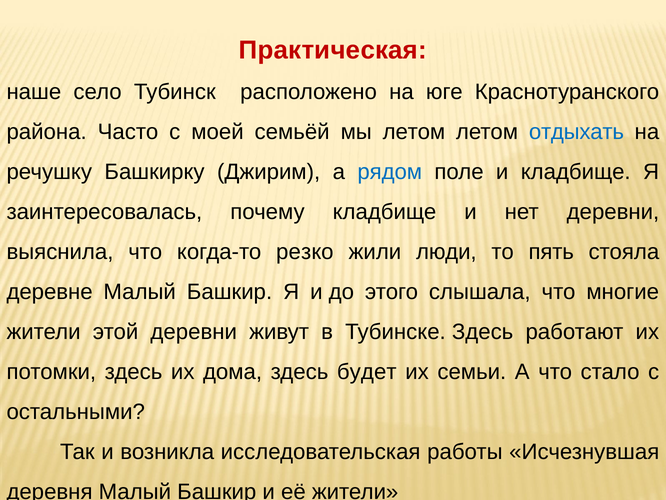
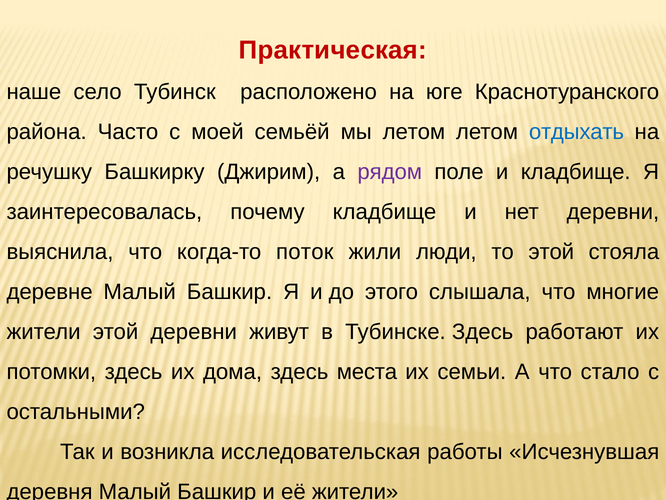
рядом colour: blue -> purple (390, 172)
резко: резко -> поток (305, 252)
то пять: пять -> этой (551, 252)
будет: будет -> места (367, 372)
